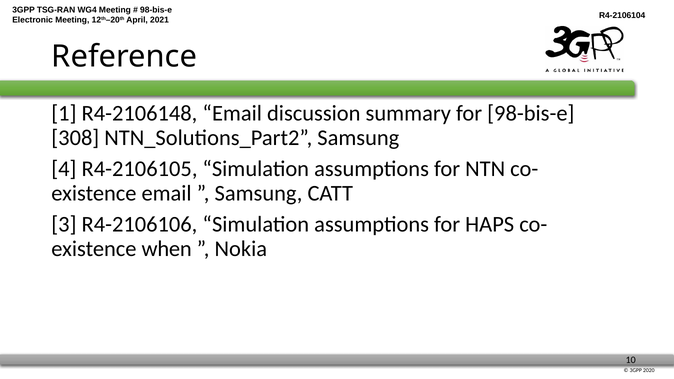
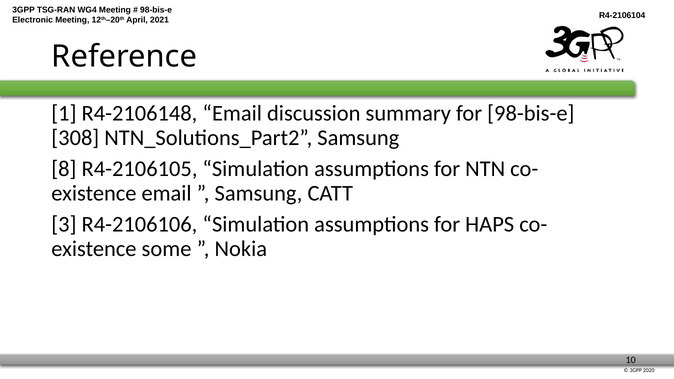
4: 4 -> 8 (64, 169)
when: when -> some (167, 249)
